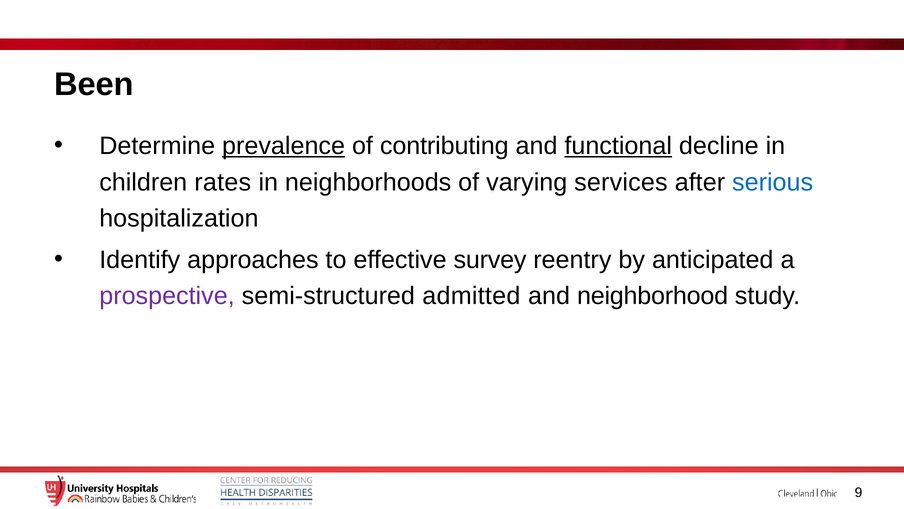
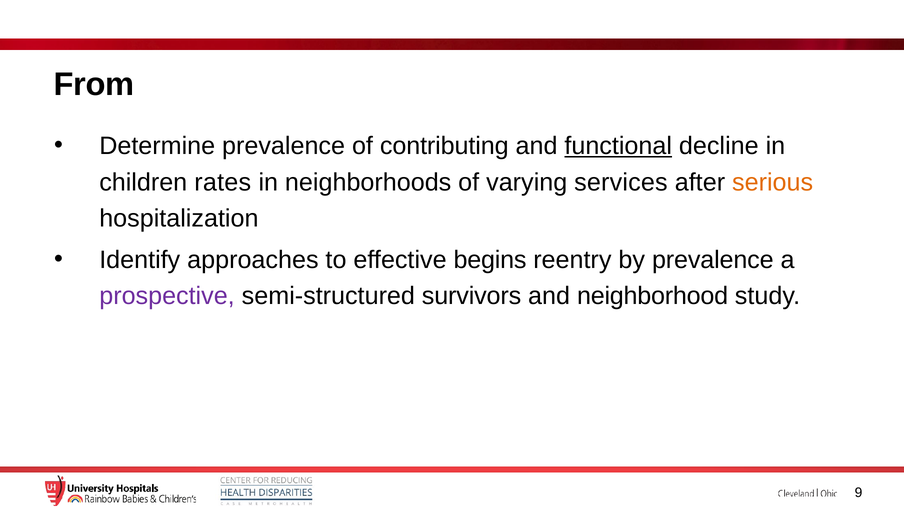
Been: Been -> From (94, 84)
prevalence underline: present -> none (284, 146)
serious colour: blue -> orange (773, 182)
survey: survey -> begins (490, 259)
by anticipated: anticipated -> prevalence (713, 259)
admitted: admitted -> survivors (472, 296)
